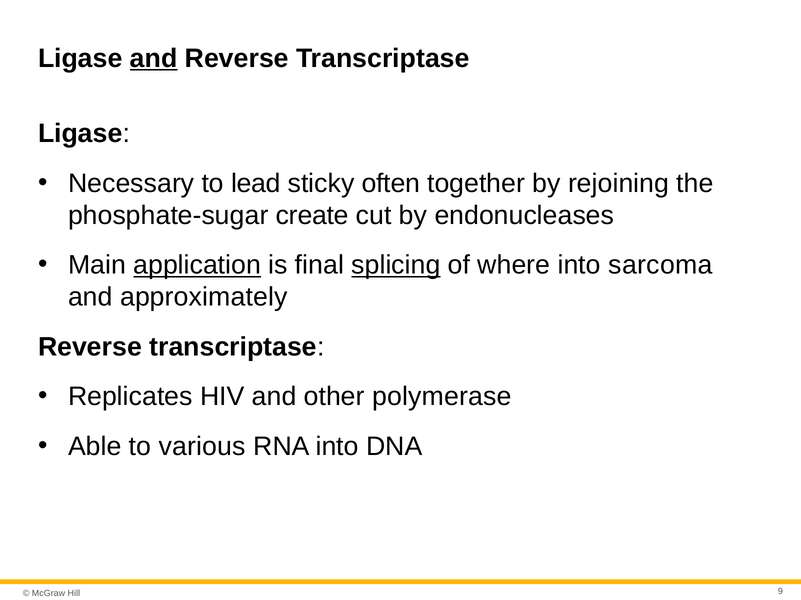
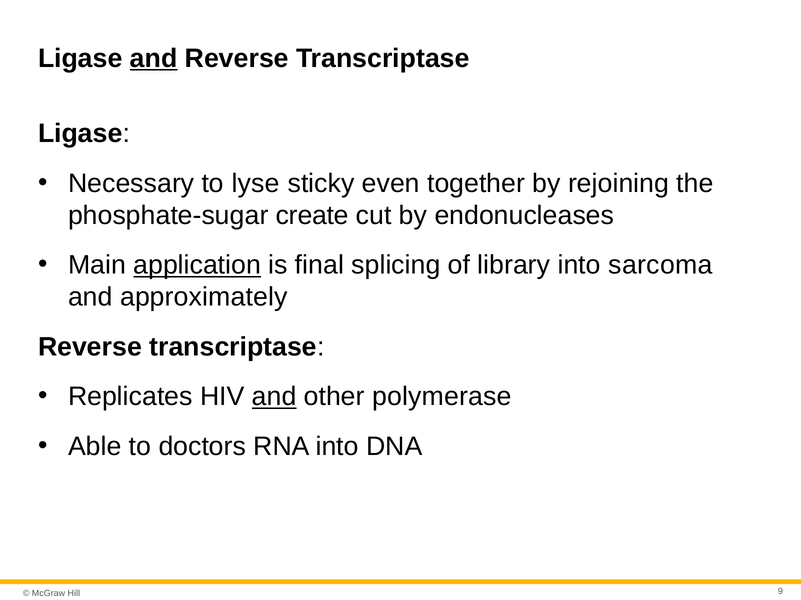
lead: lead -> lyse (256, 184)
often: often -> even (391, 184)
splicing underline: present -> none (396, 265)
where: where -> library (514, 265)
and underline: none -> present (274, 397)
various: various -> doctors (202, 447)
